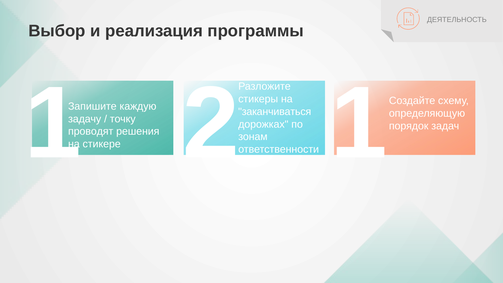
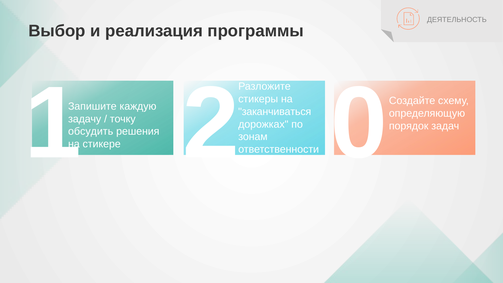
проводят: проводят -> обсудить (91, 131)
ответственности 1: 1 -> 0 (359, 124)
